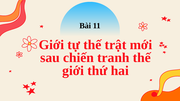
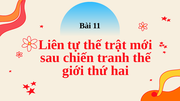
Giới: Giới -> Liên (51, 45)
